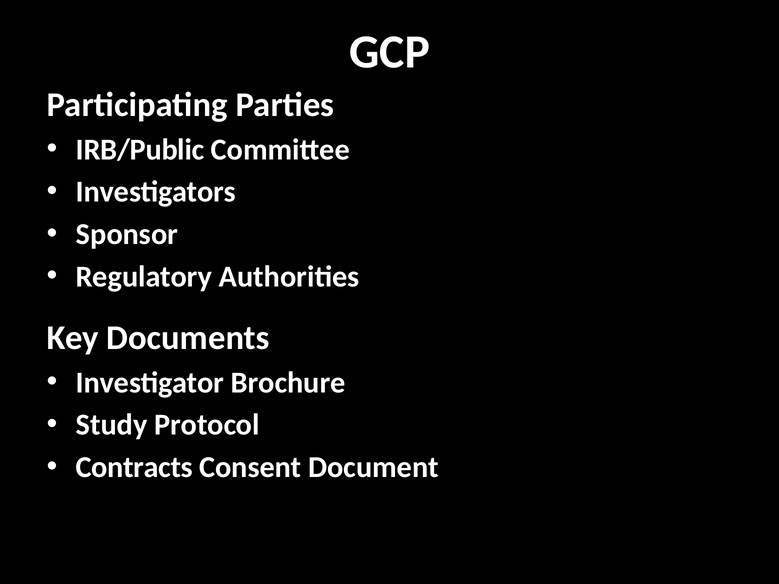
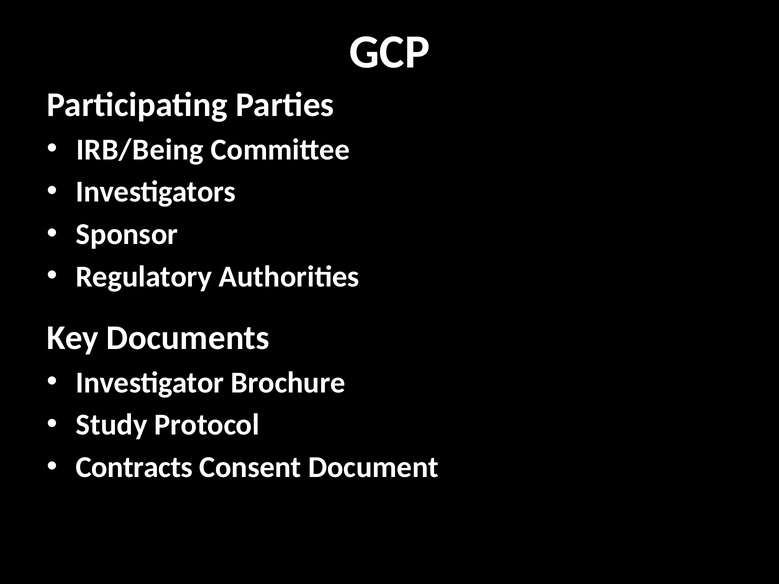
IRB/Public: IRB/Public -> IRB/Being (140, 150)
